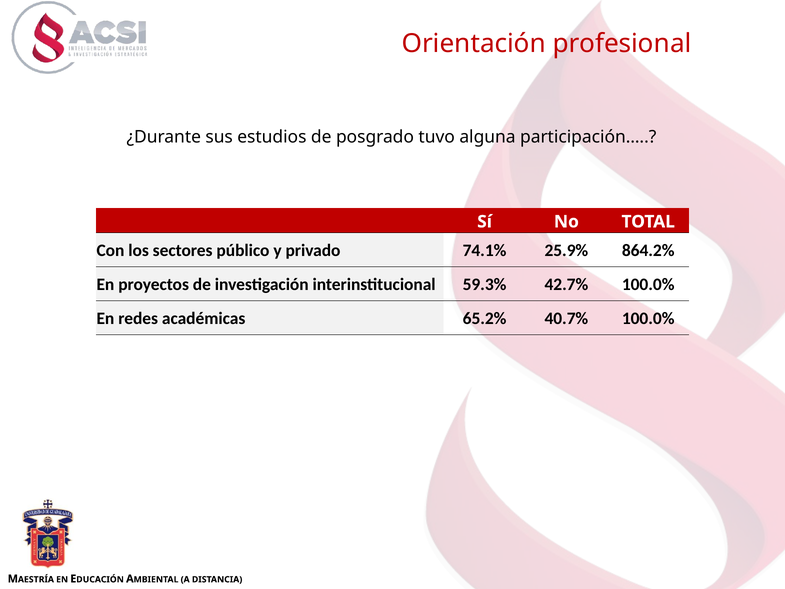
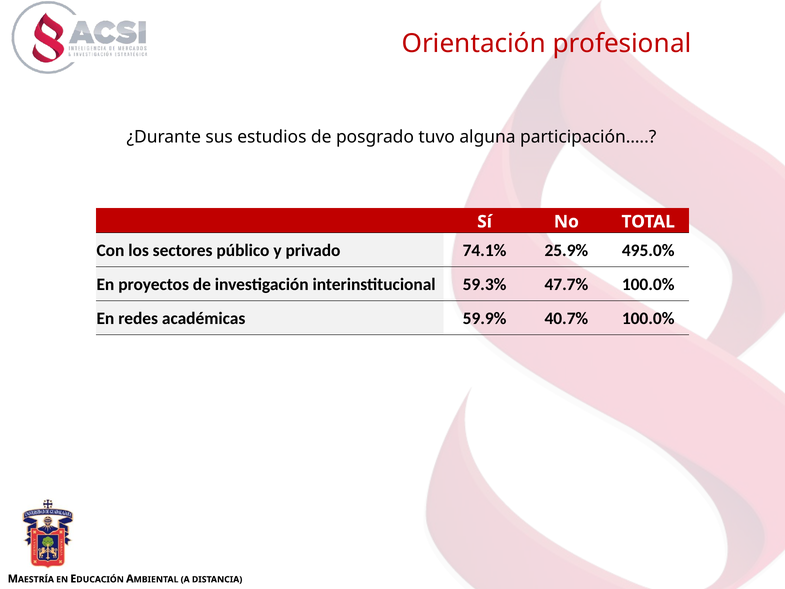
864.2%: 864.2% -> 495.0% (648, 250)
42.7%: 42.7% -> 47.7% (566, 284)
65.2%: 65.2% -> 59.9% (485, 318)
